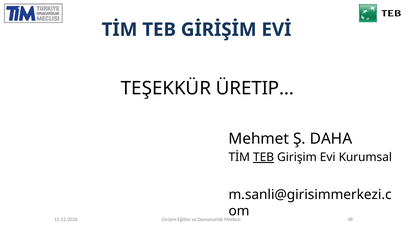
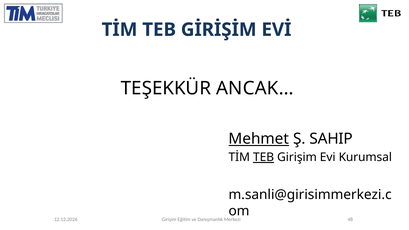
ÜRETIP…: ÜRETIP… -> ANCAK… (255, 88)
Mehmet underline: none -> present (259, 139)
DAHA: DAHA -> SAHIP (331, 139)
